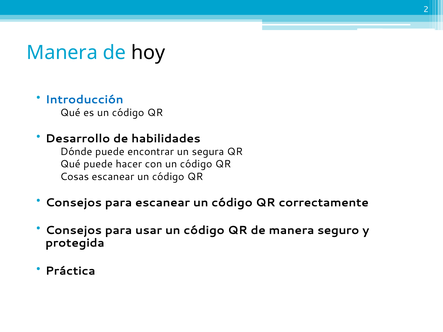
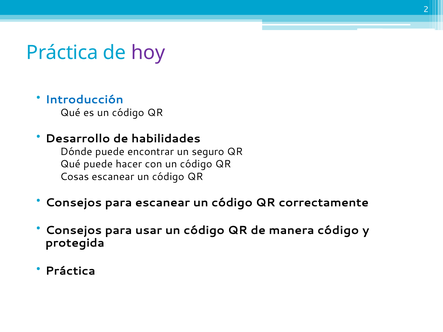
Manera: Manera -> Práctica (62, 53)
hoy colour: black -> purple (148, 53)
segura: segura -> seguro (208, 152)
manera seguro: seguro -> código (338, 231)
